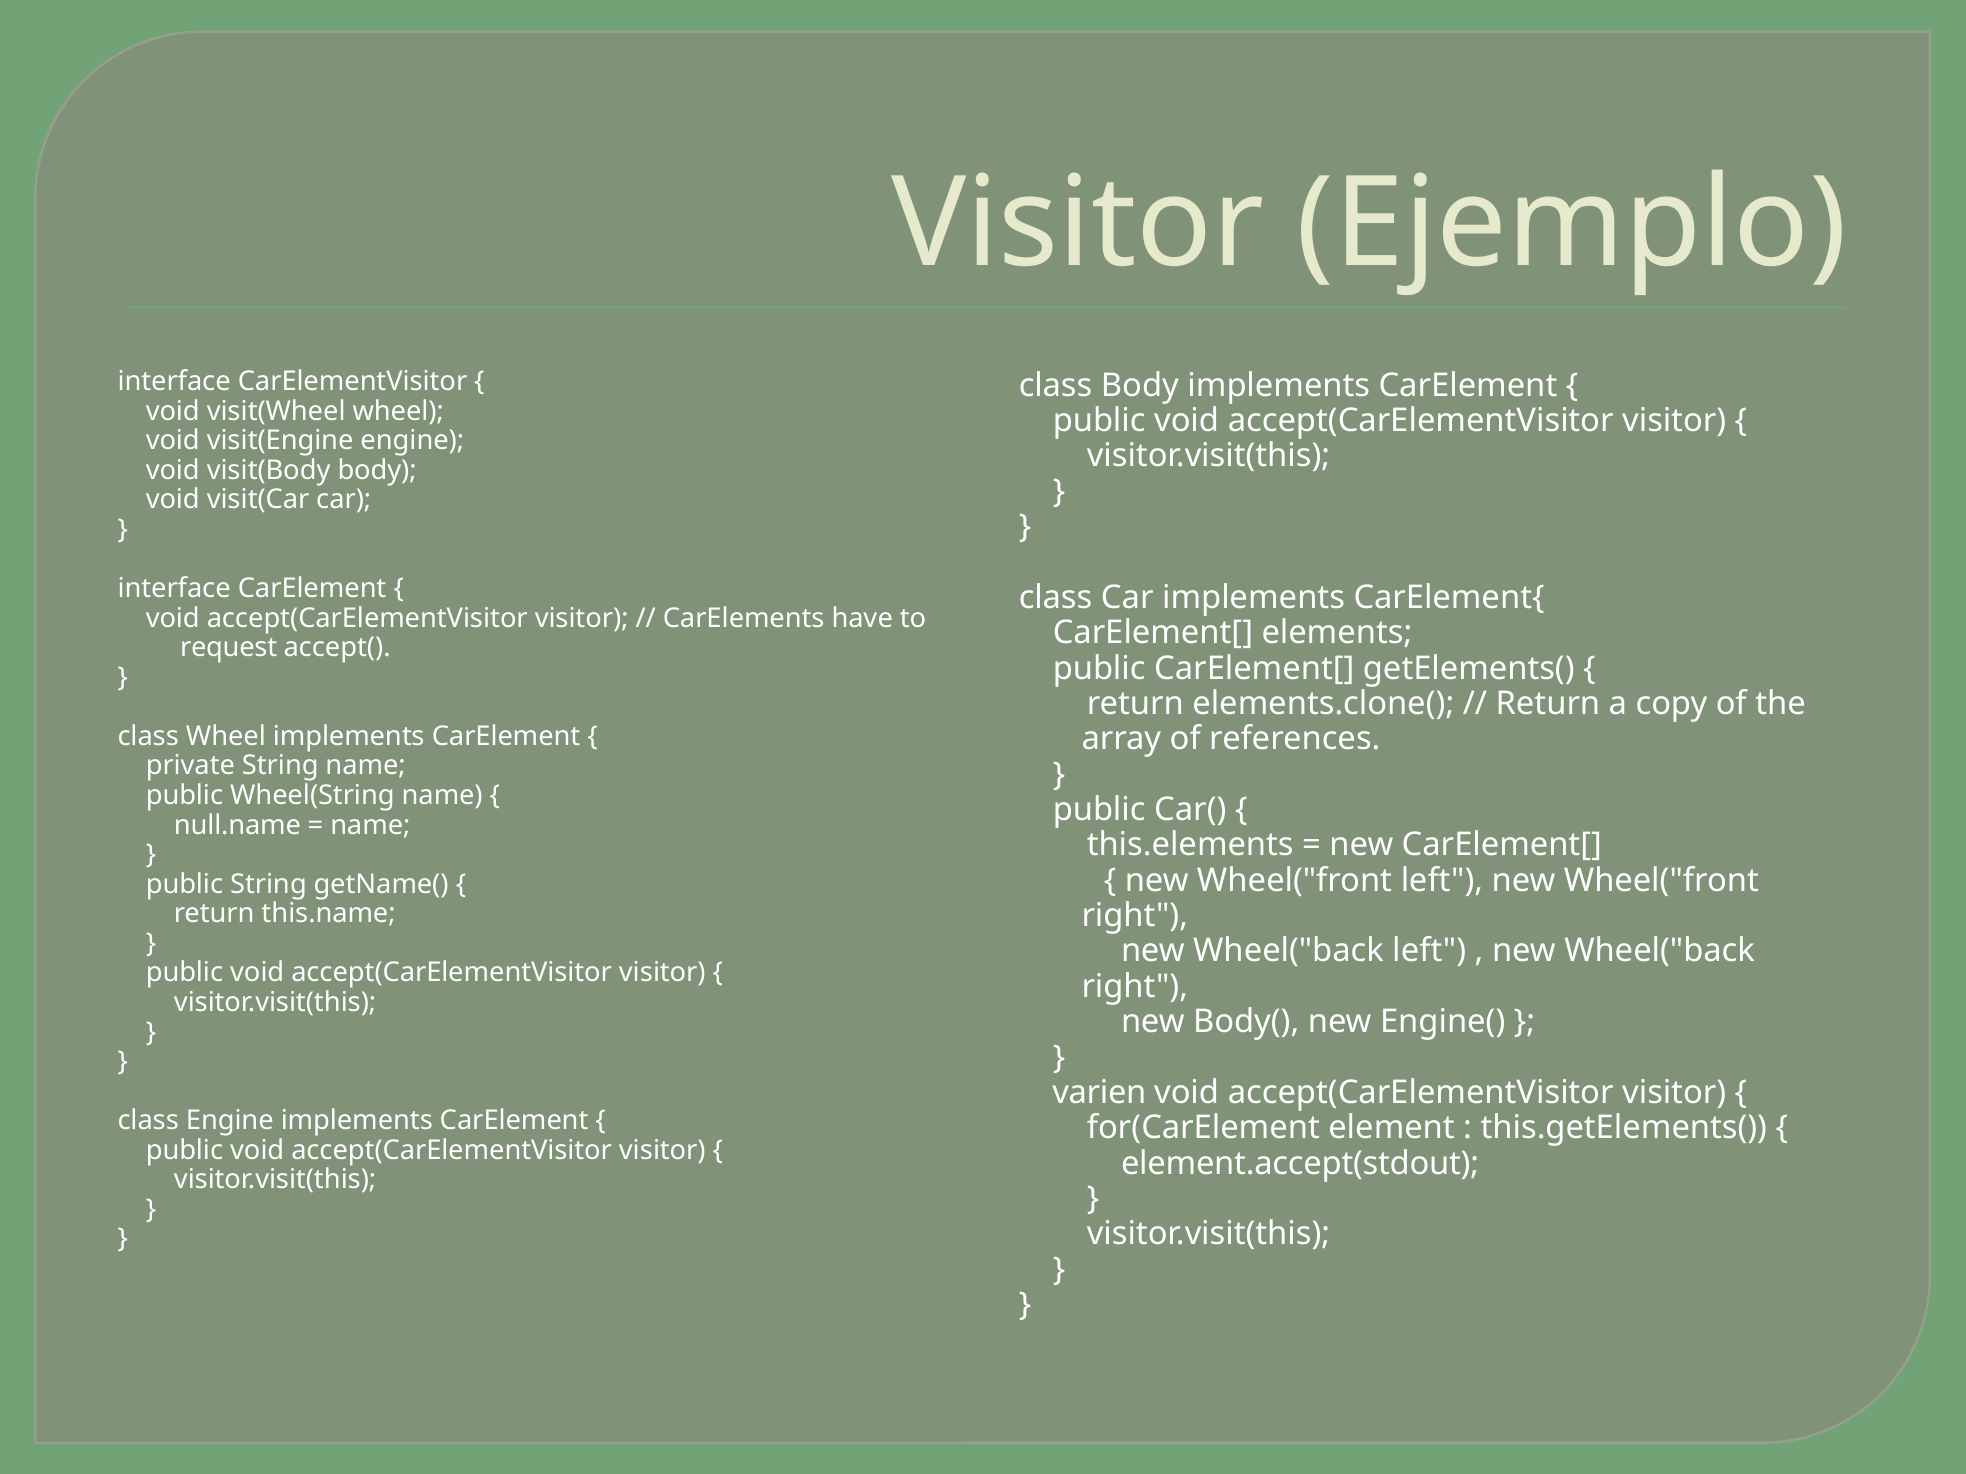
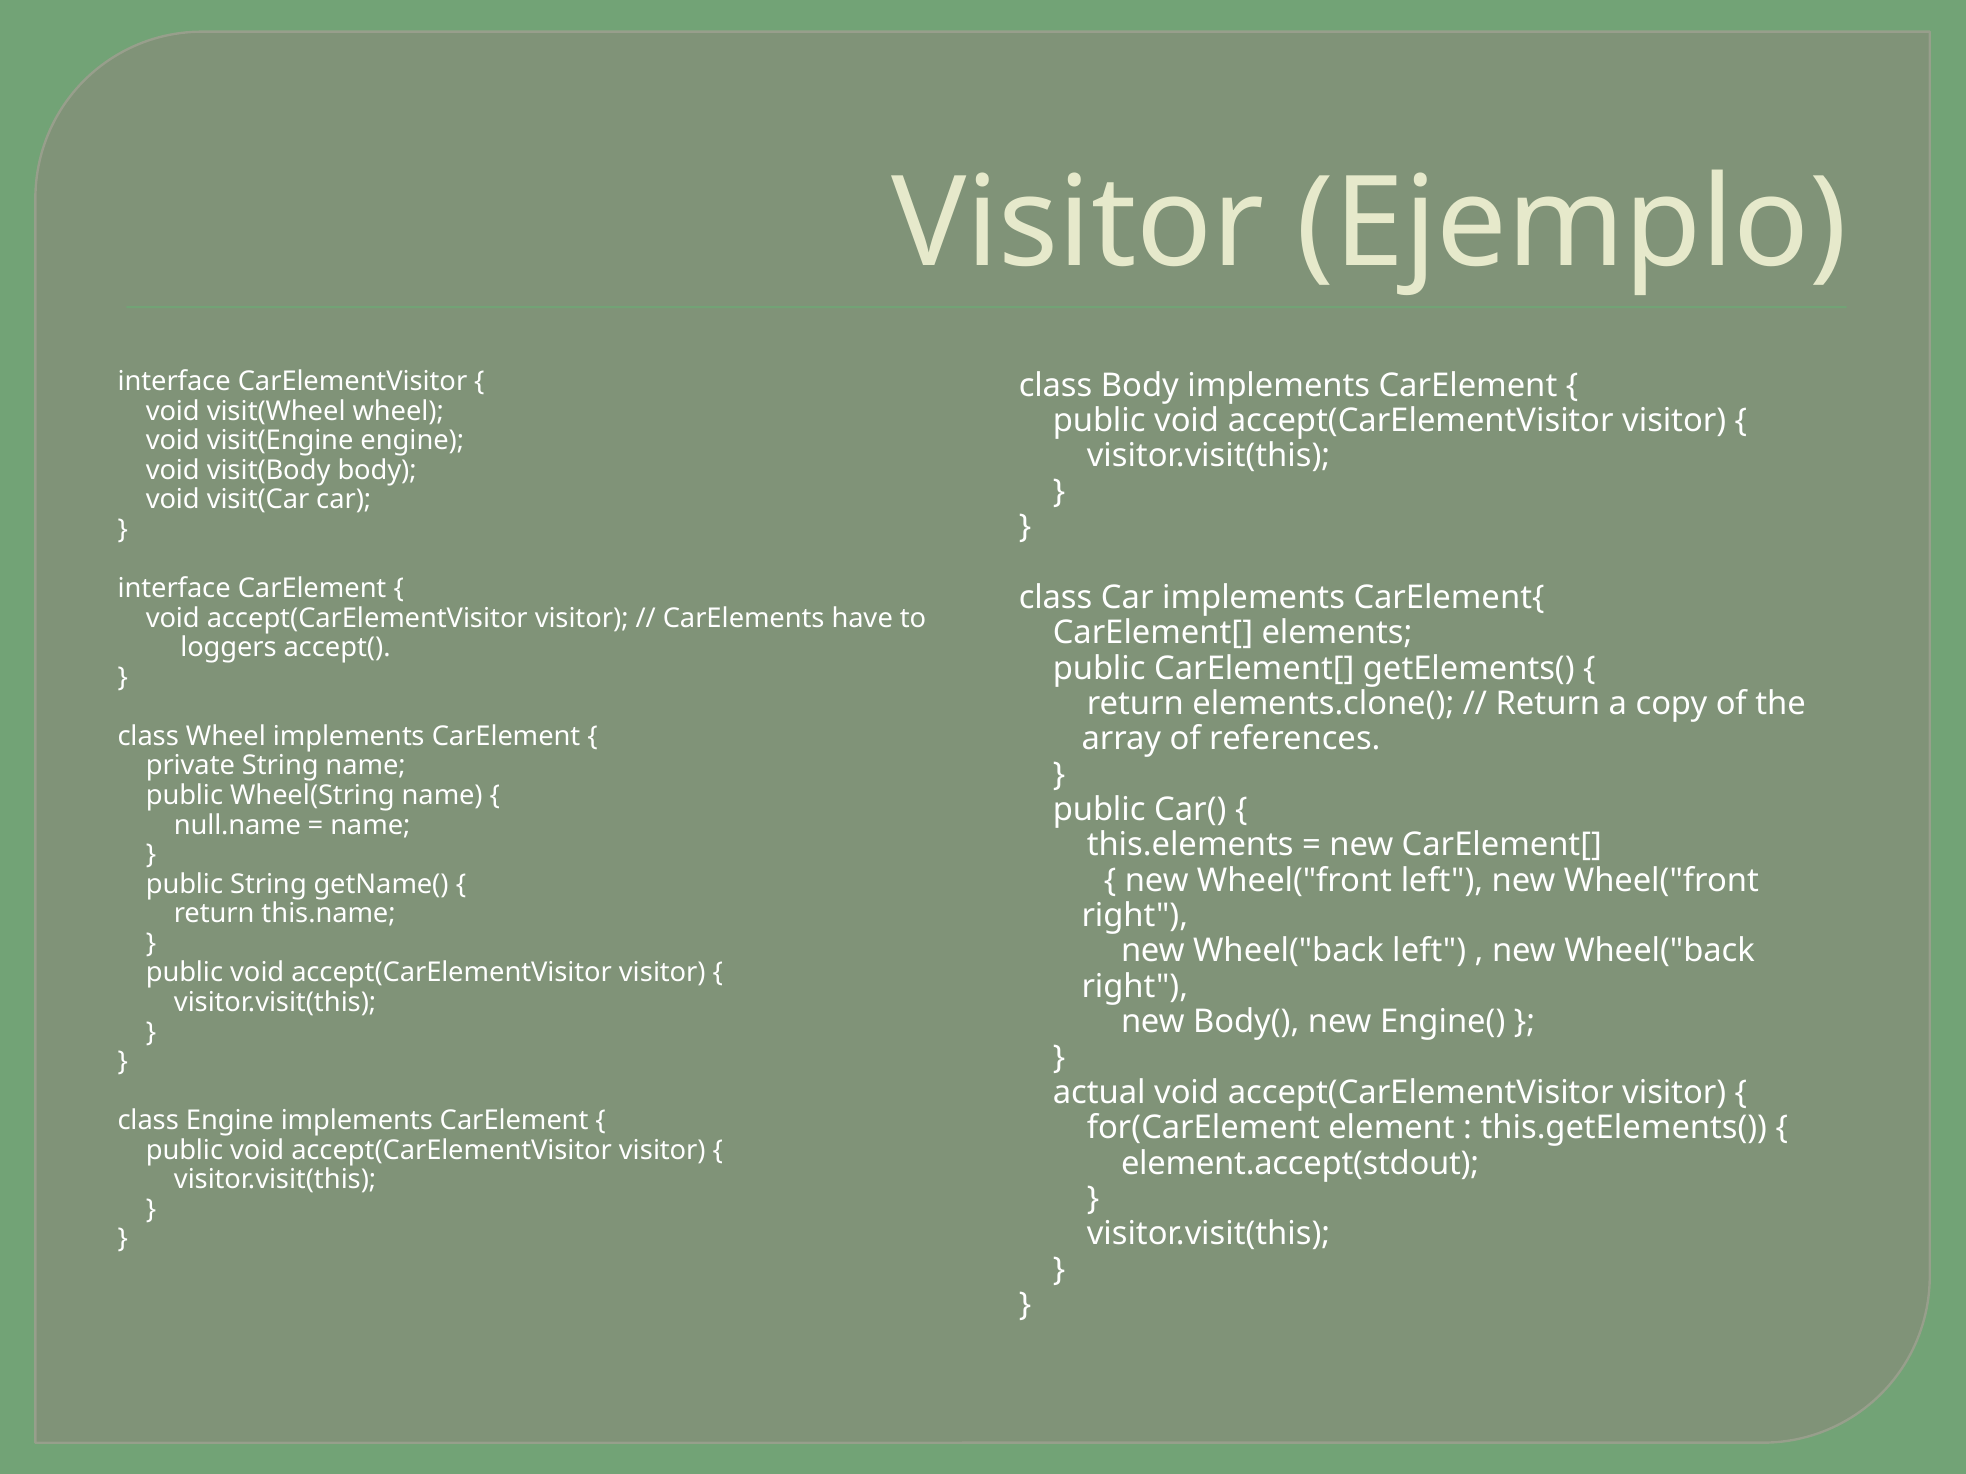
request: request -> loggers (229, 648)
varien: varien -> actual (1099, 1093)
